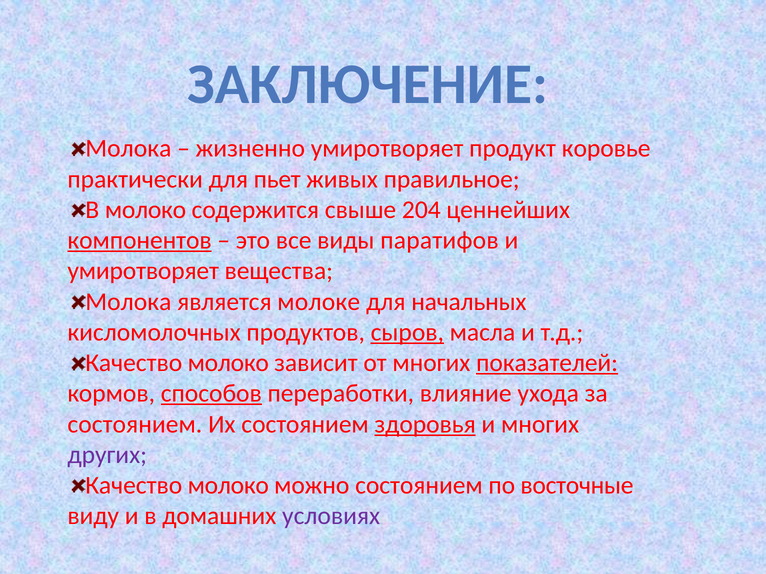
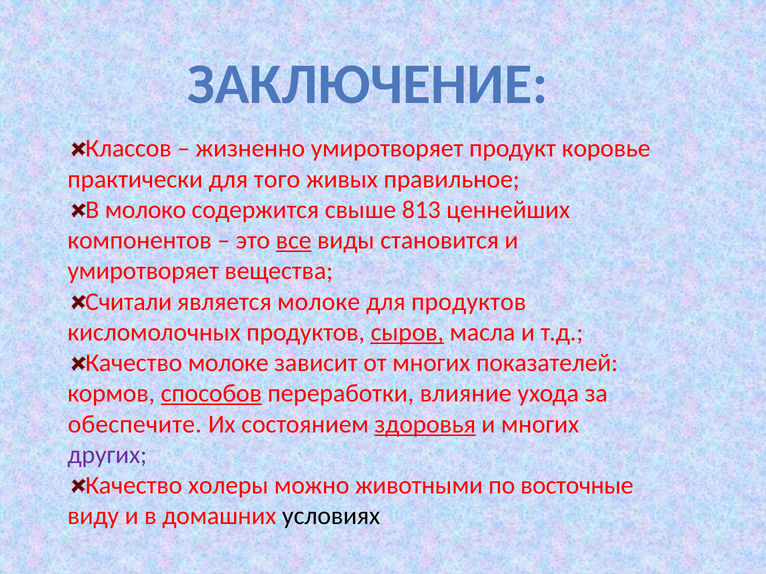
Молока: Молока -> Классов (128, 149)
пьет: пьет -> того (277, 179)
204: 204 -> 813 (421, 210)
компонентов underline: present -> none (140, 241)
все underline: none -> present (294, 241)
паратифов: паратифов -> становится (440, 241)
Молока: Молока -> Считали (129, 302)
для начальных: начальных -> продуктов (469, 302)
молоко: молоко -> молоке (228, 363)
показателей underline: present -> none (547, 363)
состоянием: состоянием -> обеспечите (135, 424)
молоко: молоко -> холеры (228, 486)
можно состоянием: состоянием -> животными (419, 486)
условиях colour: purple -> black (331, 516)
